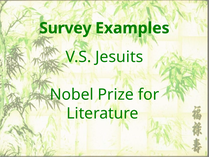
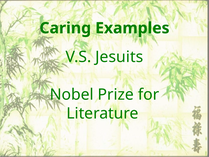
Survey: Survey -> Caring (65, 28)
